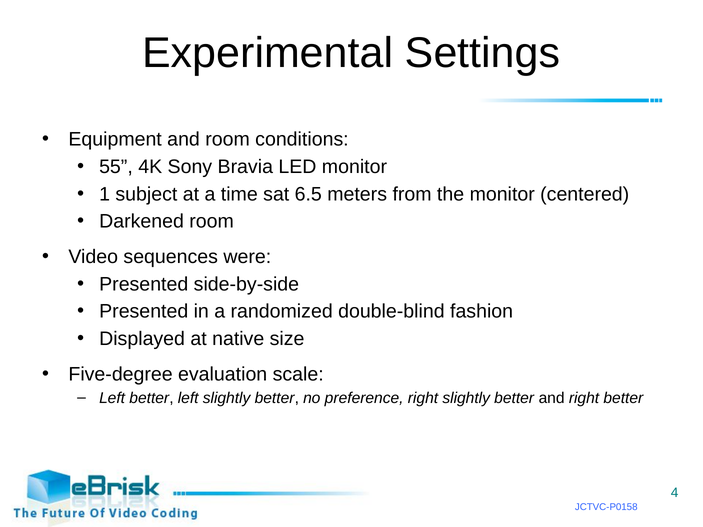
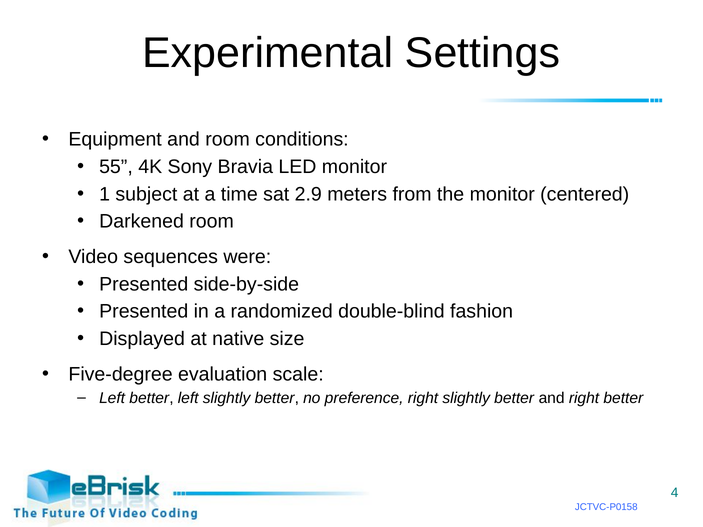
6.5: 6.5 -> 2.9 (308, 194)
